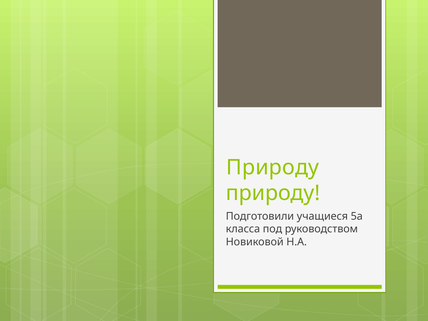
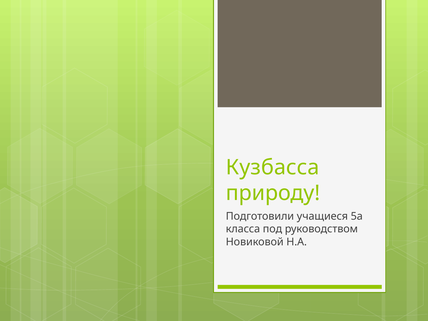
Природу: Природу -> Кузбасса (273, 167)
